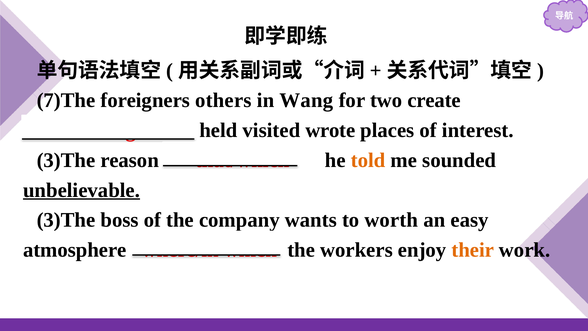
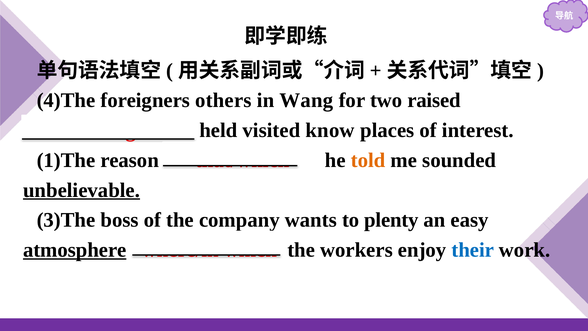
7)The: 7)The -> 4)The (66, 100)
create: create -> raised (434, 100)
wrote: wrote -> know (330, 130)
3)The: 3)The -> 1)The (66, 160)
worth: worth -> plenty (391, 220)
atmosphere underline: none -> present (75, 250)
their colour: orange -> blue (473, 250)
